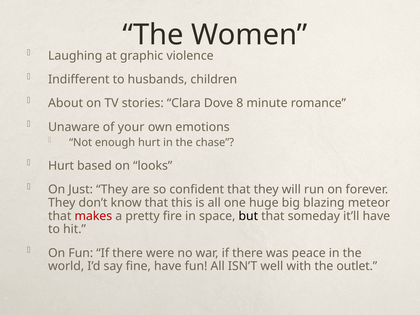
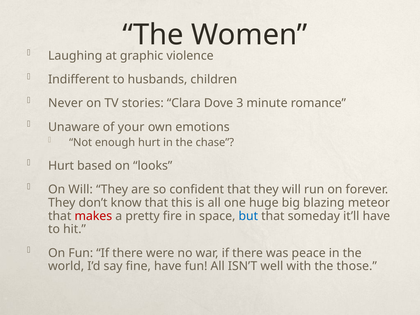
About: About -> Never (66, 103)
8: 8 -> 3 (240, 103)
On Just: Just -> Will (81, 190)
but colour: black -> blue (248, 216)
outlet: outlet -> those (357, 266)
